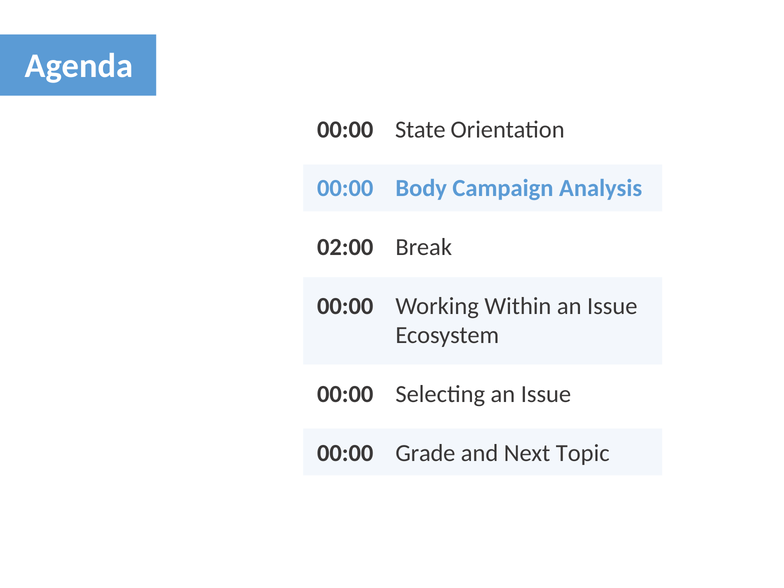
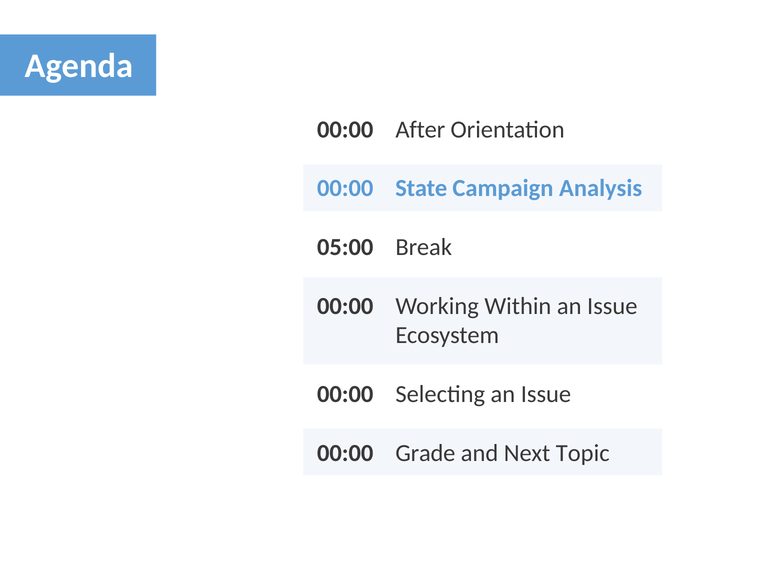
State: State -> After (420, 130)
Body: Body -> State (421, 188)
02:00: 02:00 -> 05:00 (345, 247)
